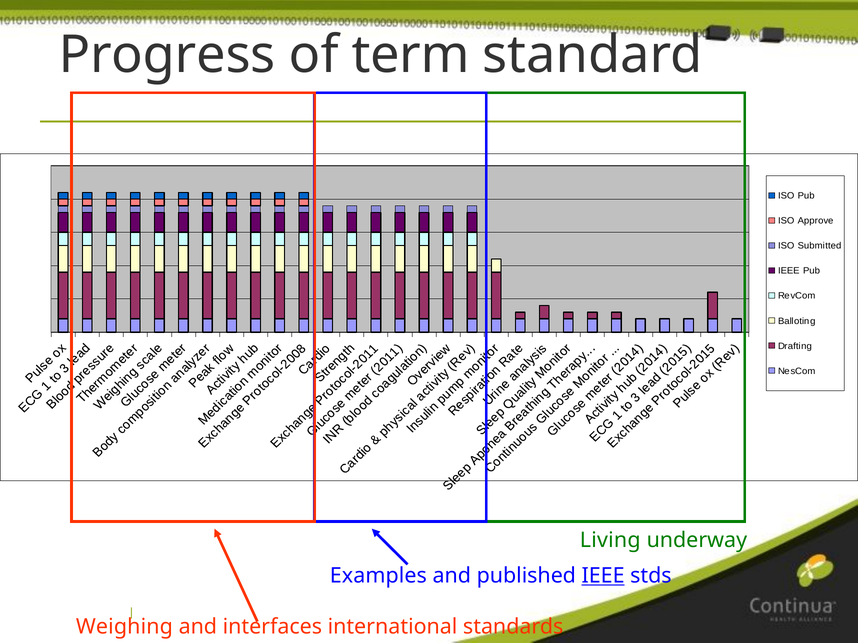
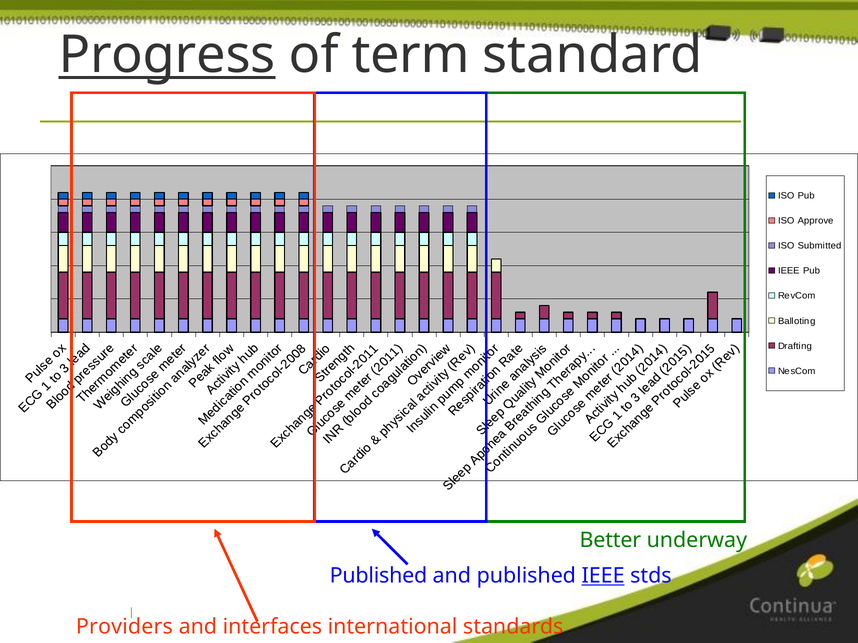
Progress underline: none -> present (167, 55)
Living: Living -> Better (610, 541)
Examples: Examples -> Published (378, 576)
Weighing: Weighing -> Providers (124, 627)
